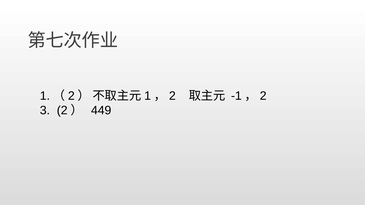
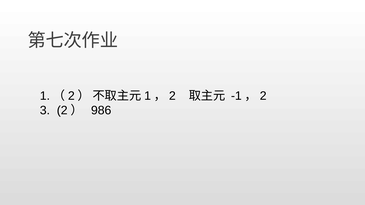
449: 449 -> 986 (101, 111)
